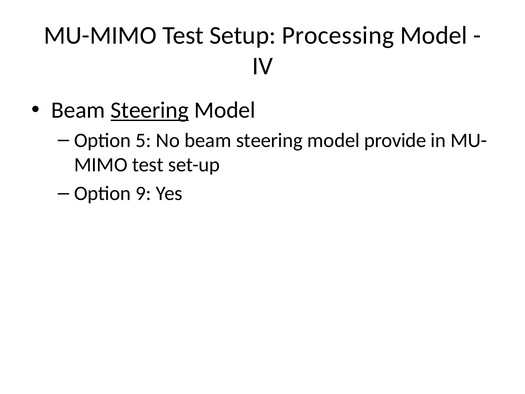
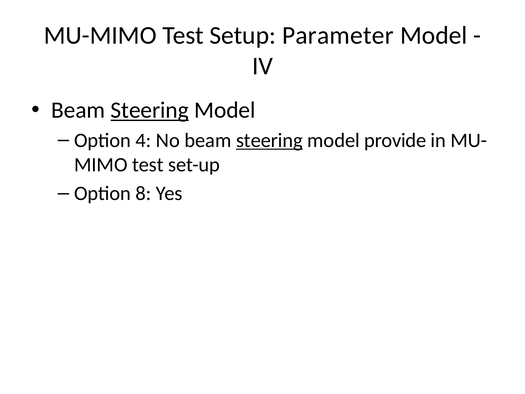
Processing: Processing -> Parameter (338, 35)
5: 5 -> 4 (144, 140)
steering underline: none -> present (269, 140)
9: 9 -> 8 (144, 193)
